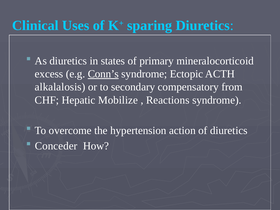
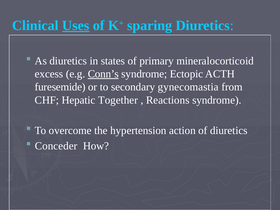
Uses underline: none -> present (76, 25)
alkalalosis: alkalalosis -> furesemide (60, 87)
compensatory: compensatory -> gynecomastia (188, 87)
Mobilize: Mobilize -> Together (118, 100)
